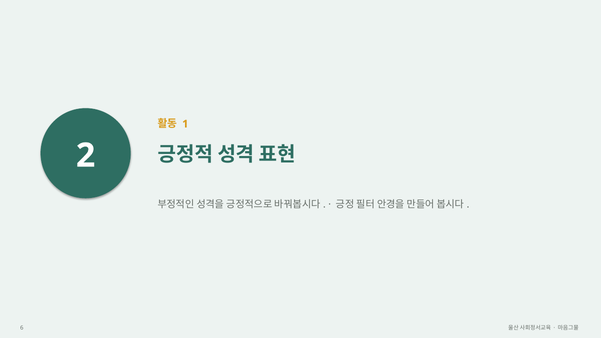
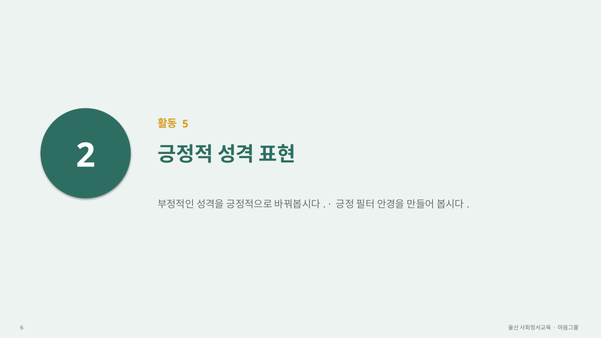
1: 1 -> 5 (185, 124)
